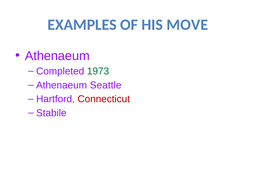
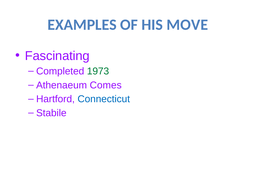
Athenaeum: Athenaeum -> Fascinating (57, 56)
Seattle: Seattle -> Comes (106, 85)
Connecticut colour: red -> blue (104, 99)
